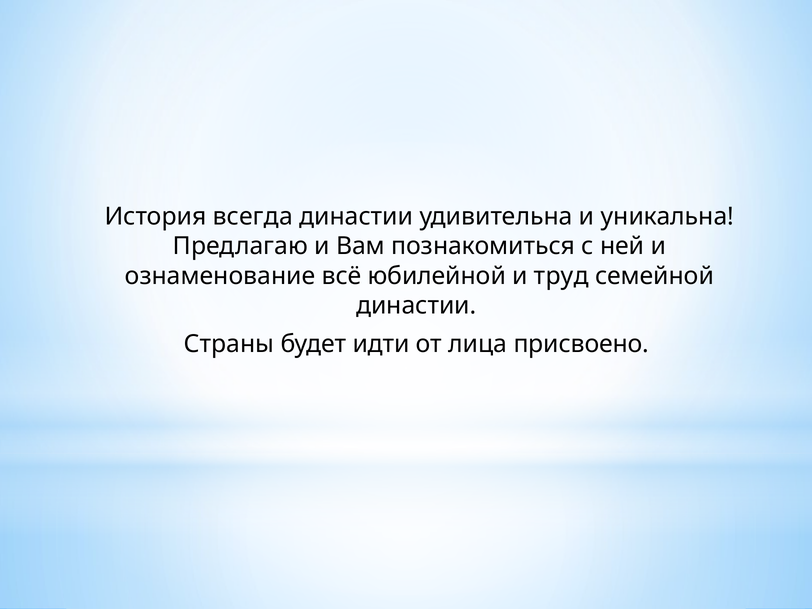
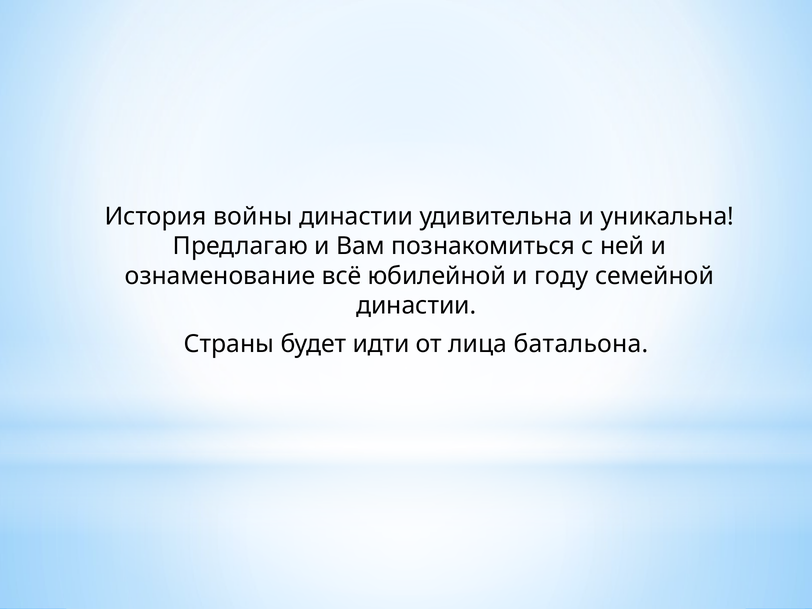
всегда: всегда -> войны (253, 216)
труд: труд -> году (561, 276)
присвоено: присвоено -> батальона (581, 344)
